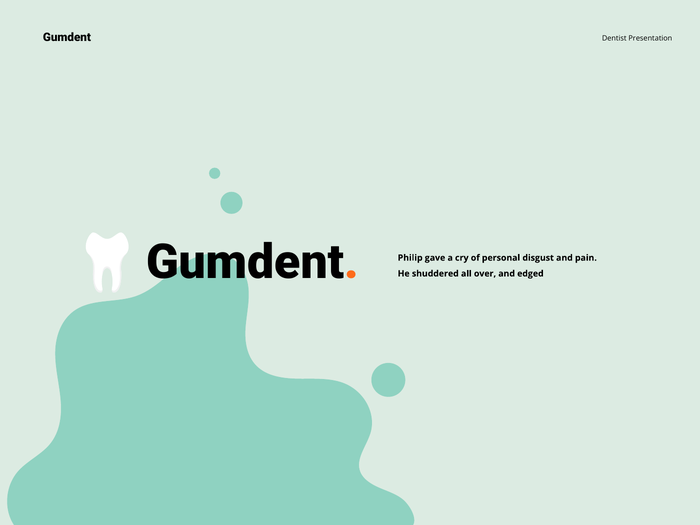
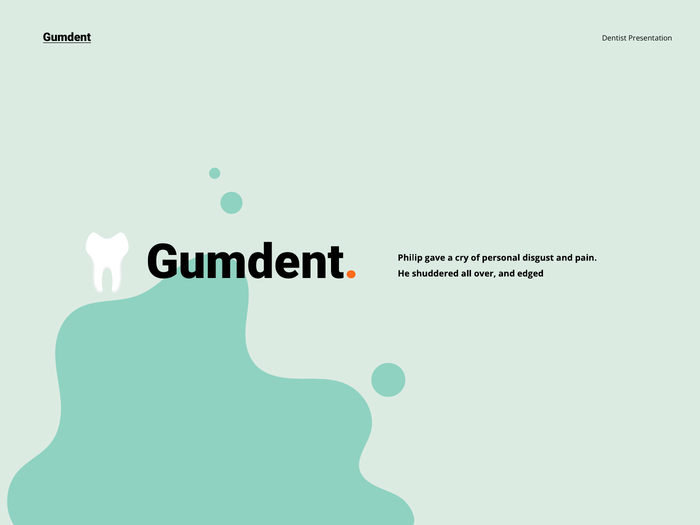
Gumdent underline: none -> present (67, 38)
